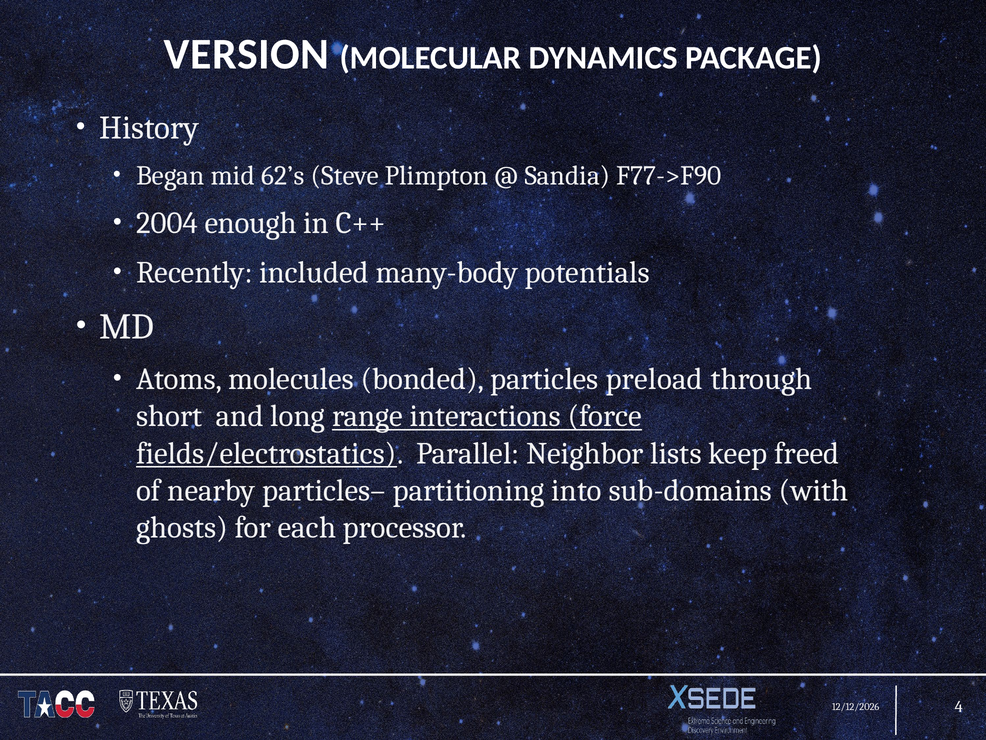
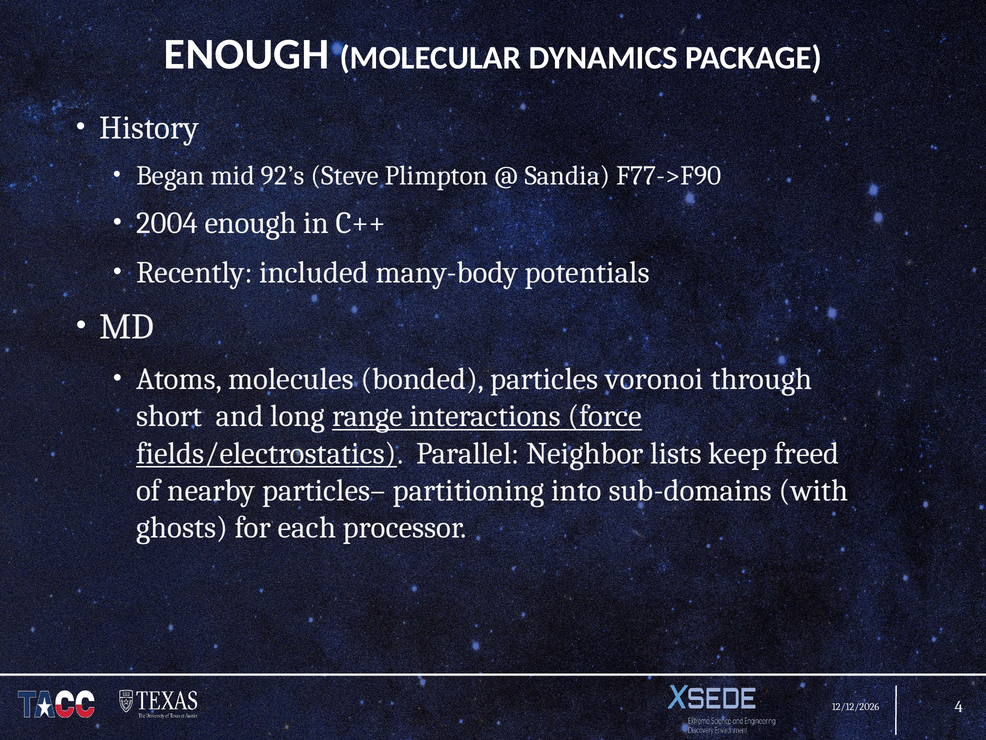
VERSION: VERSION -> ENOUGH (247, 54)
62’s: 62’s -> 92’s (283, 176)
preload: preload -> voronoi (654, 379)
